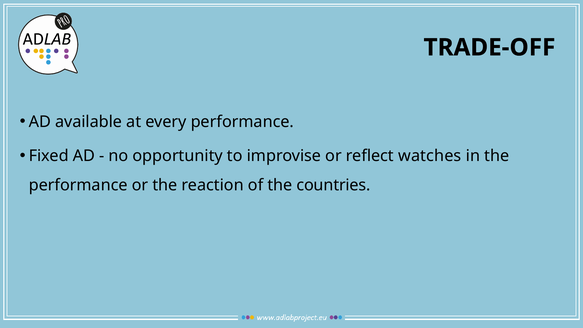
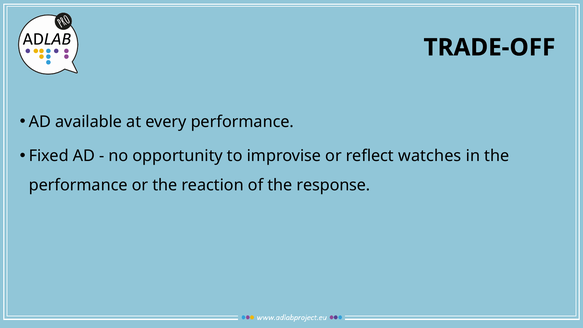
countries: countries -> response (333, 185)
